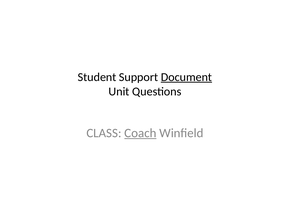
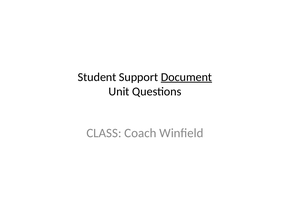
Coach underline: present -> none (140, 133)
